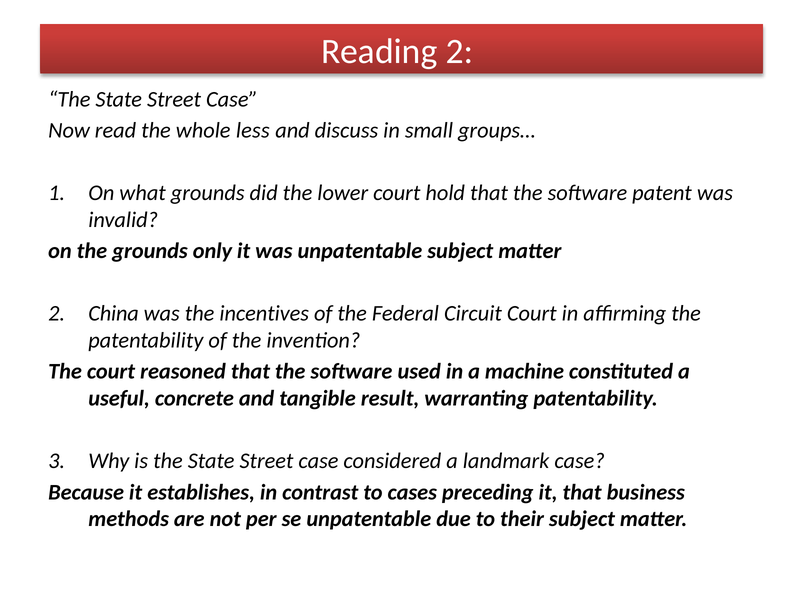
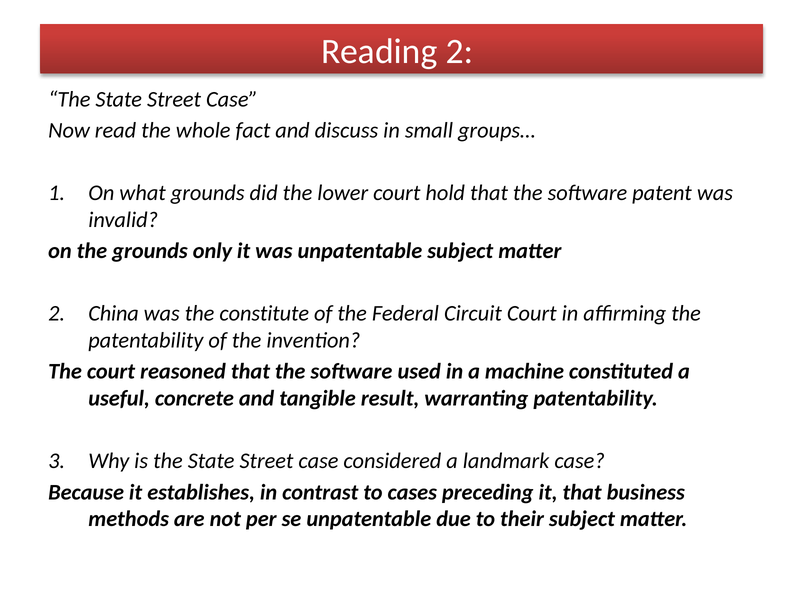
less: less -> fact (253, 131)
incentives: incentives -> constitute (264, 314)
